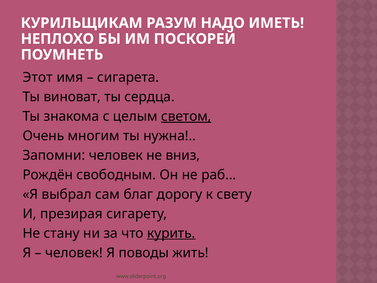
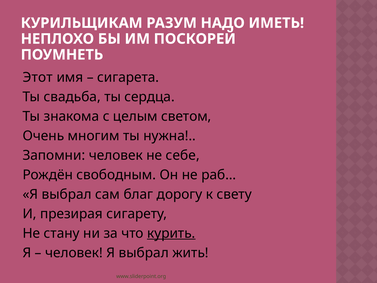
виноват: виноват -> свадьба (72, 97)
светом underline: present -> none (186, 116)
вниз: вниз -> себе (183, 155)
человек Я поводы: поводы -> выбрал (144, 253)
